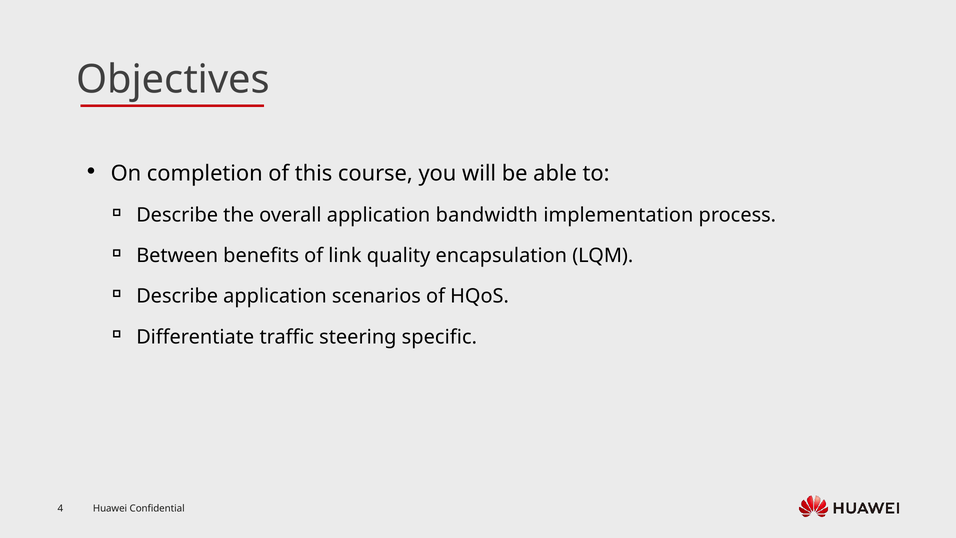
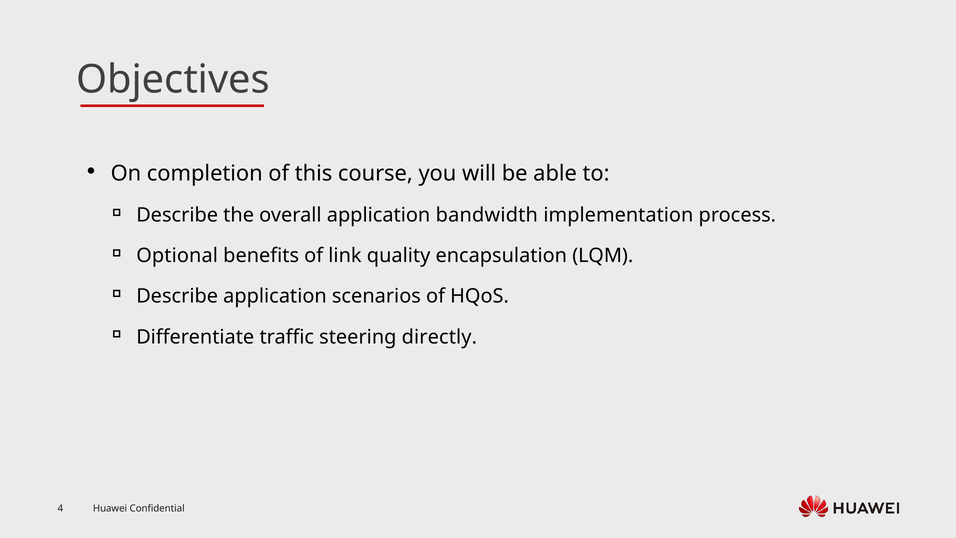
Between: Between -> Optional (177, 256)
specific: specific -> directly (439, 337)
